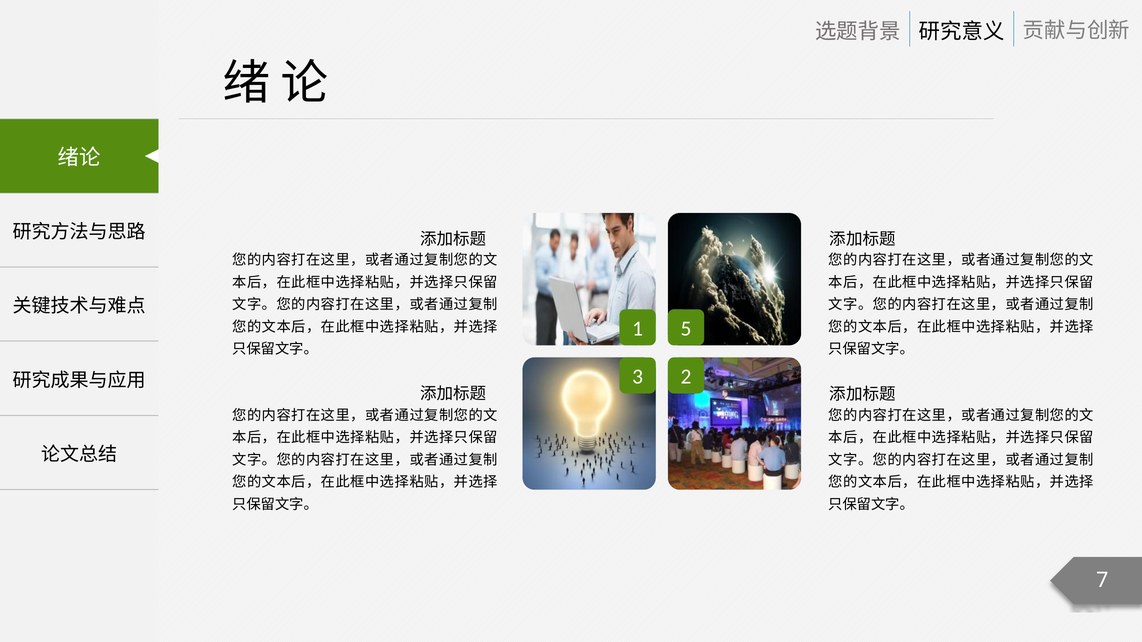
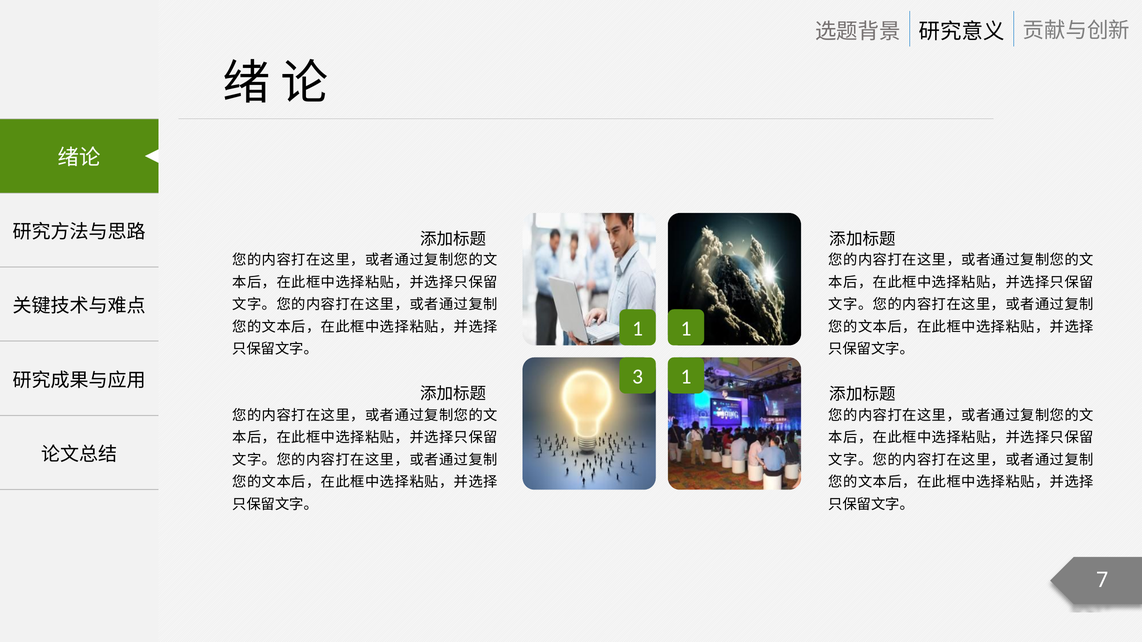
1 5: 5 -> 1 (686, 329)
3 2: 2 -> 1 (686, 377)
